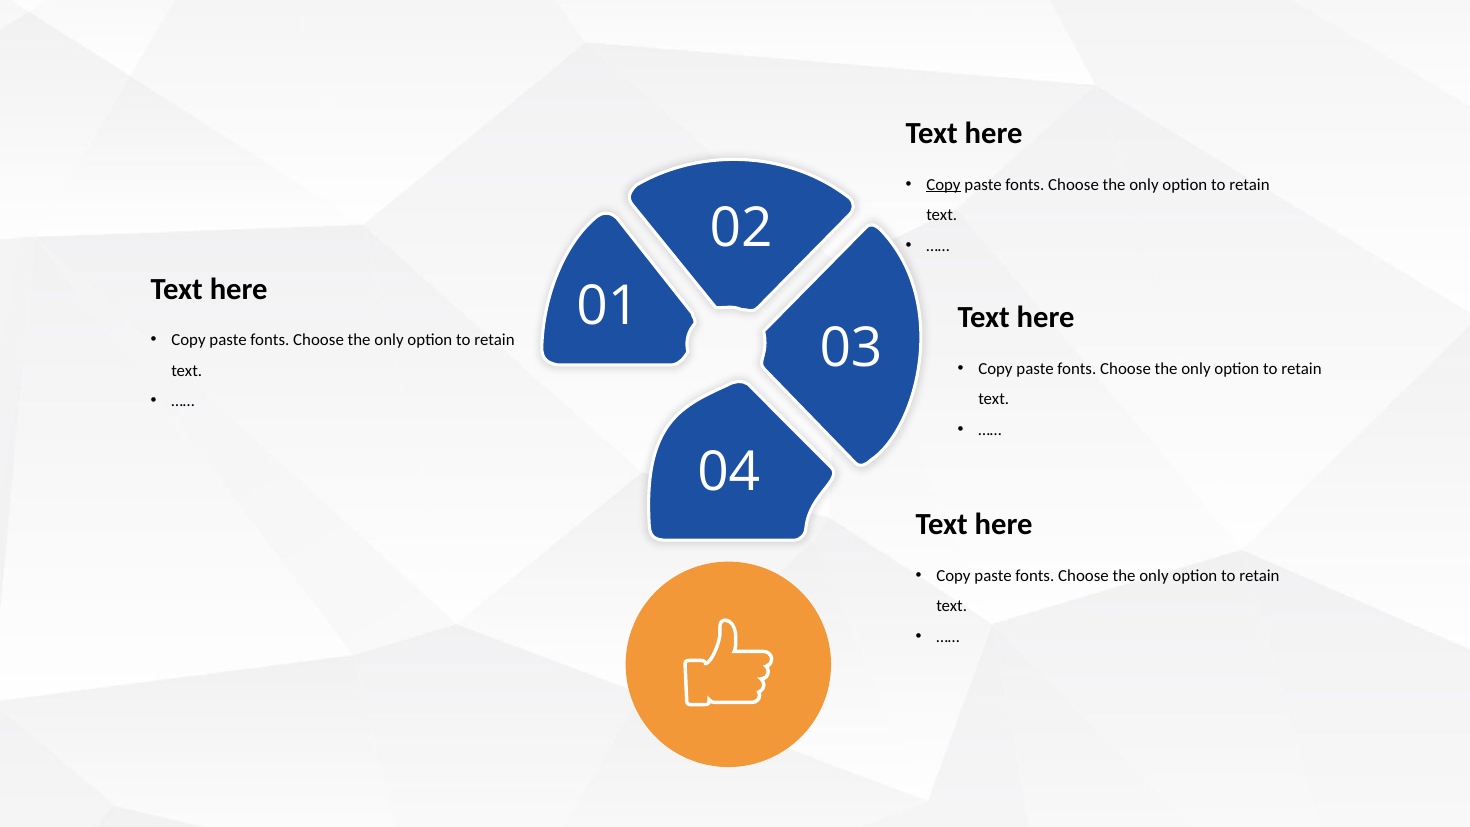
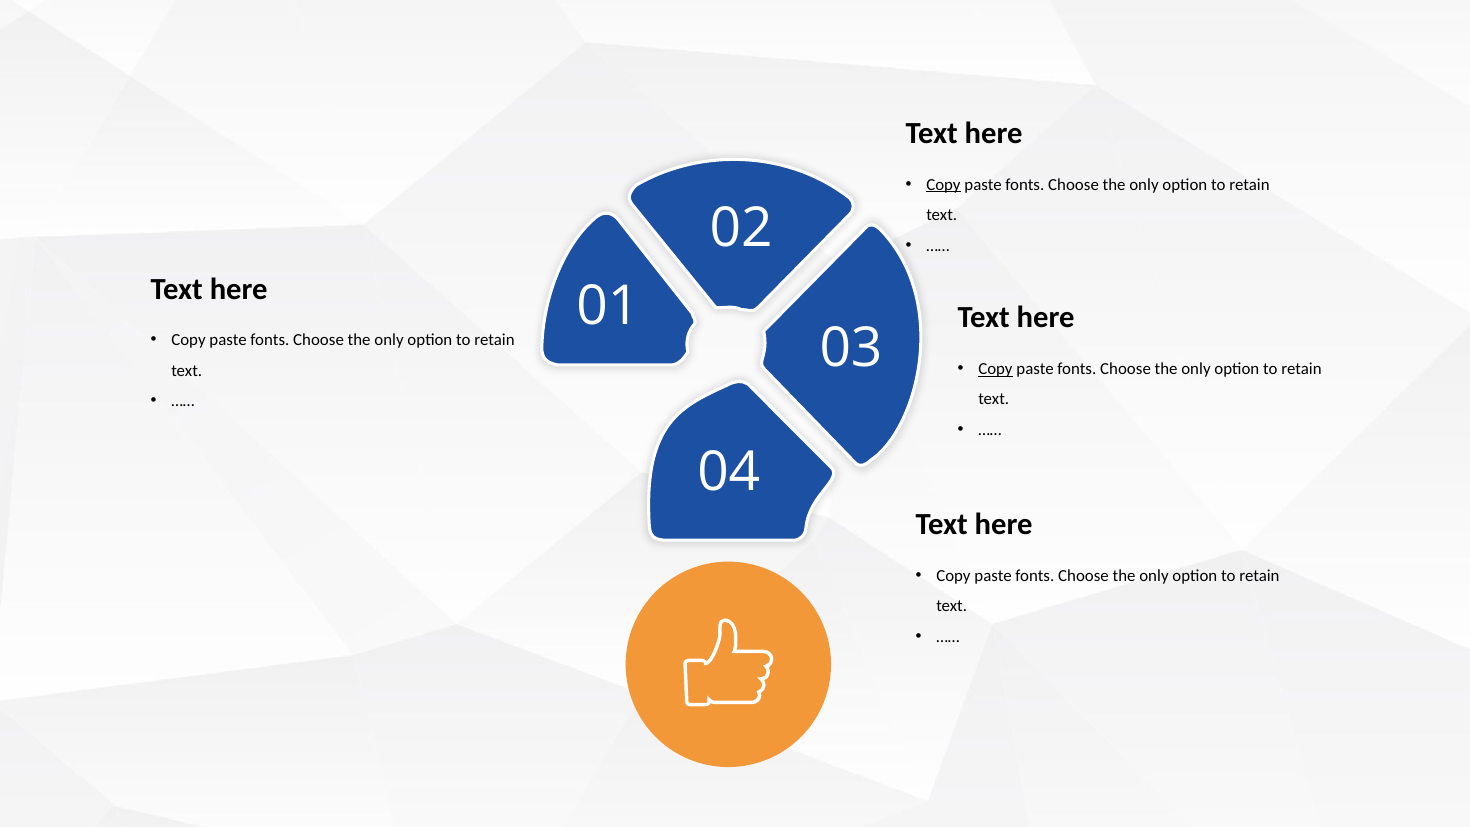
Copy underline: none -> present (995, 369)
